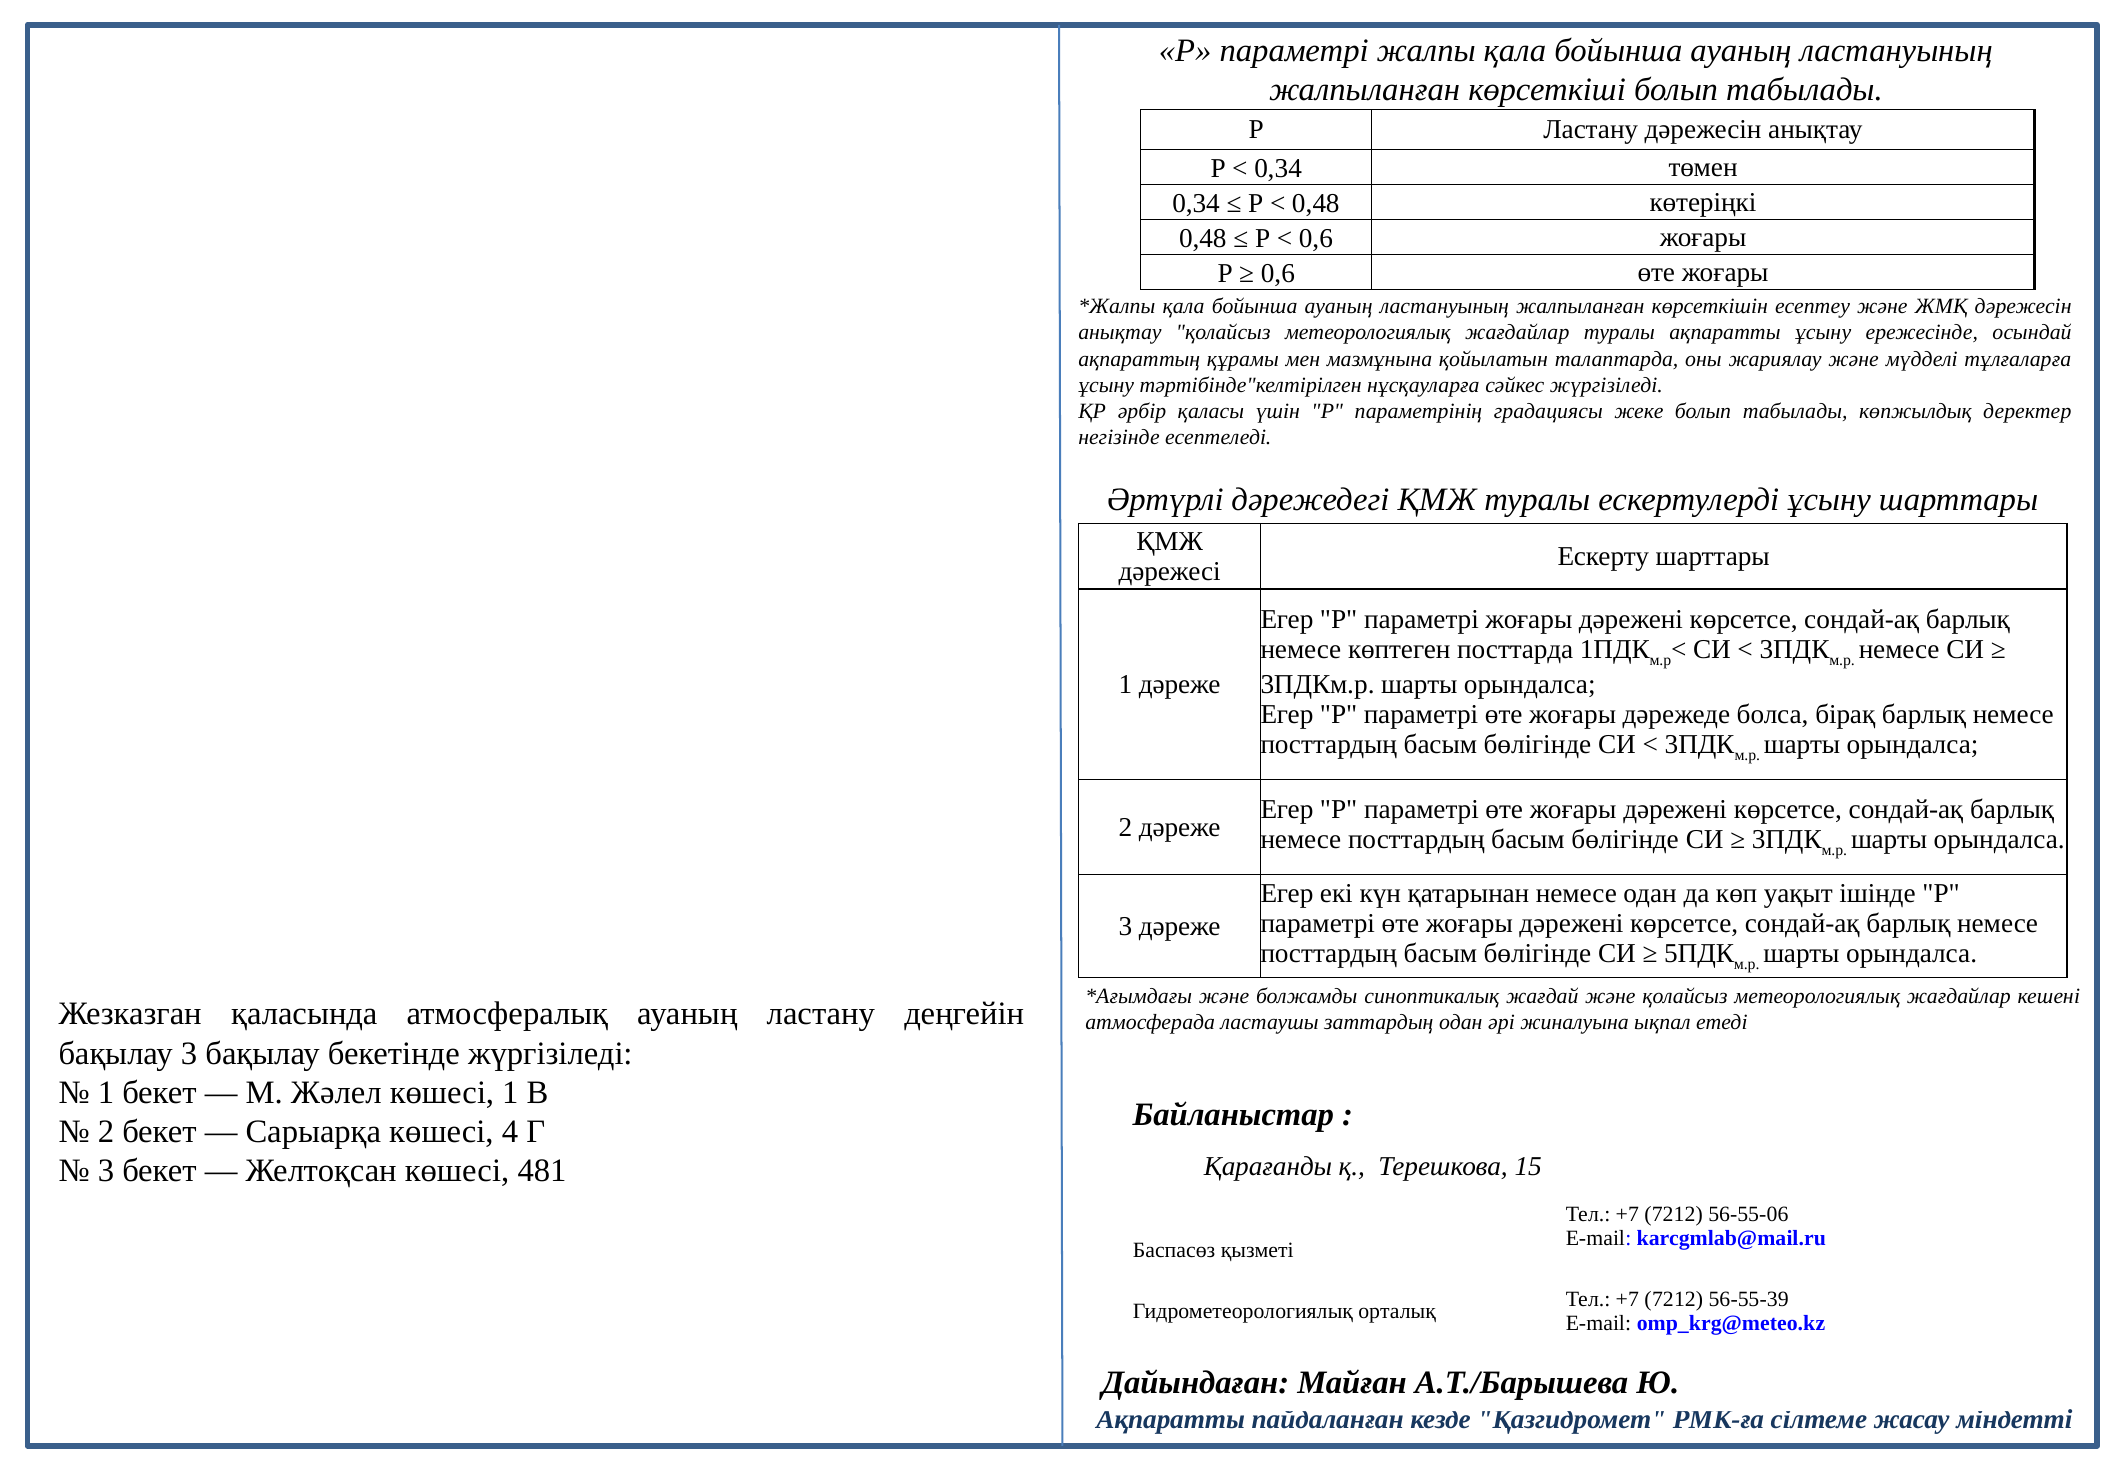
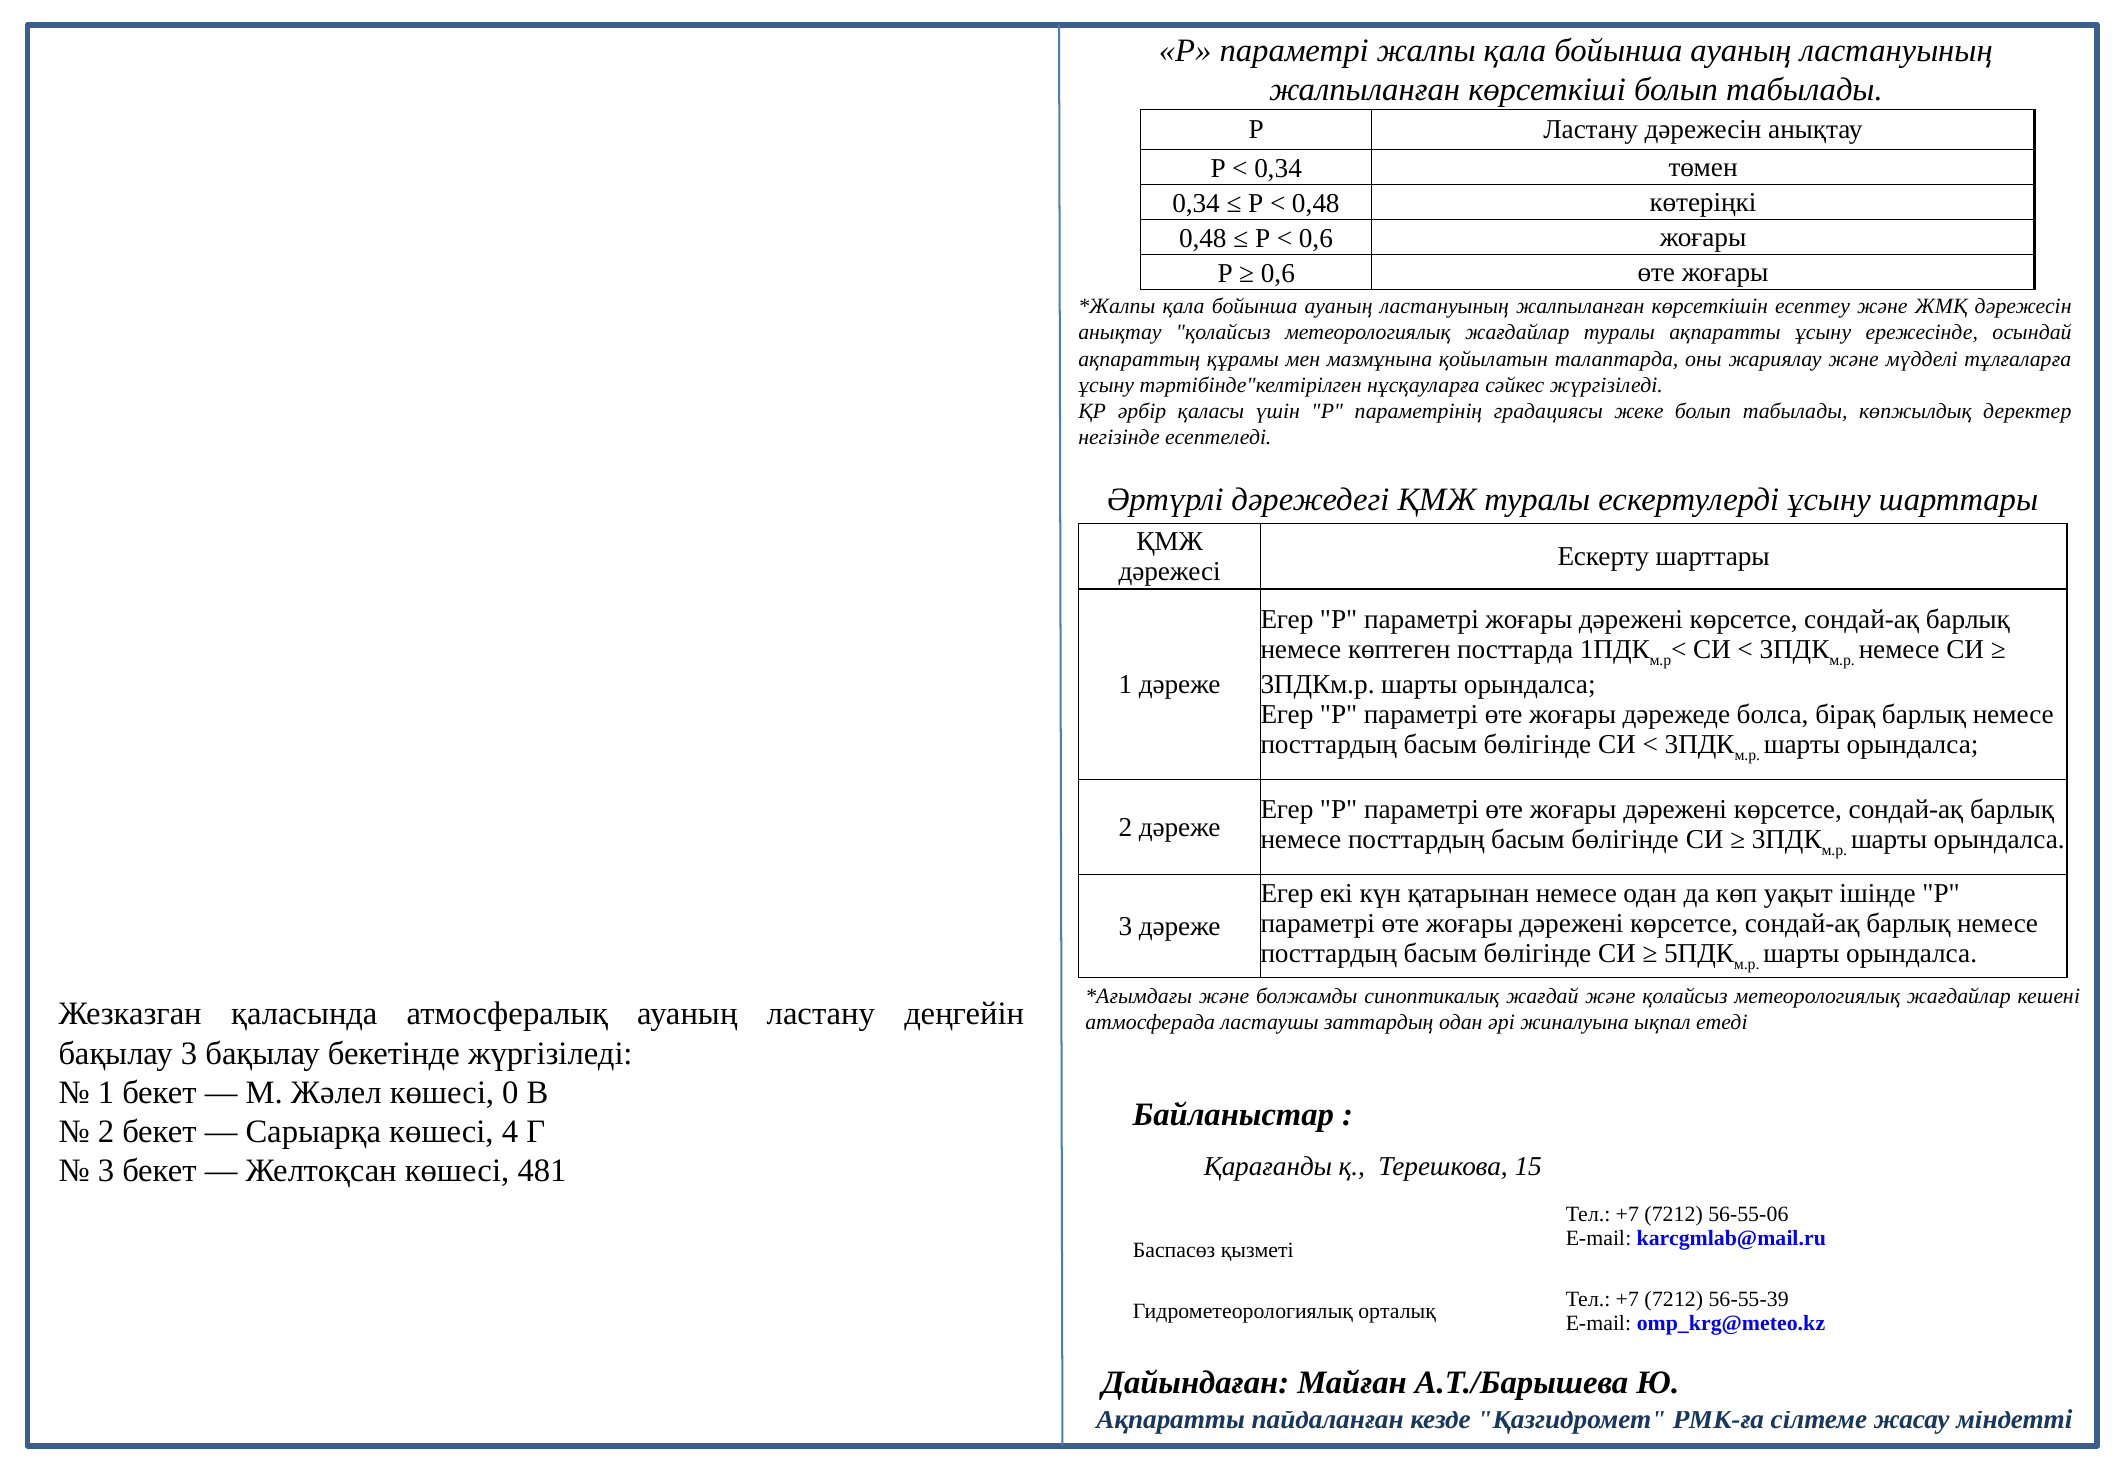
көшесі 1: 1 -> 0 (510, 1093)
